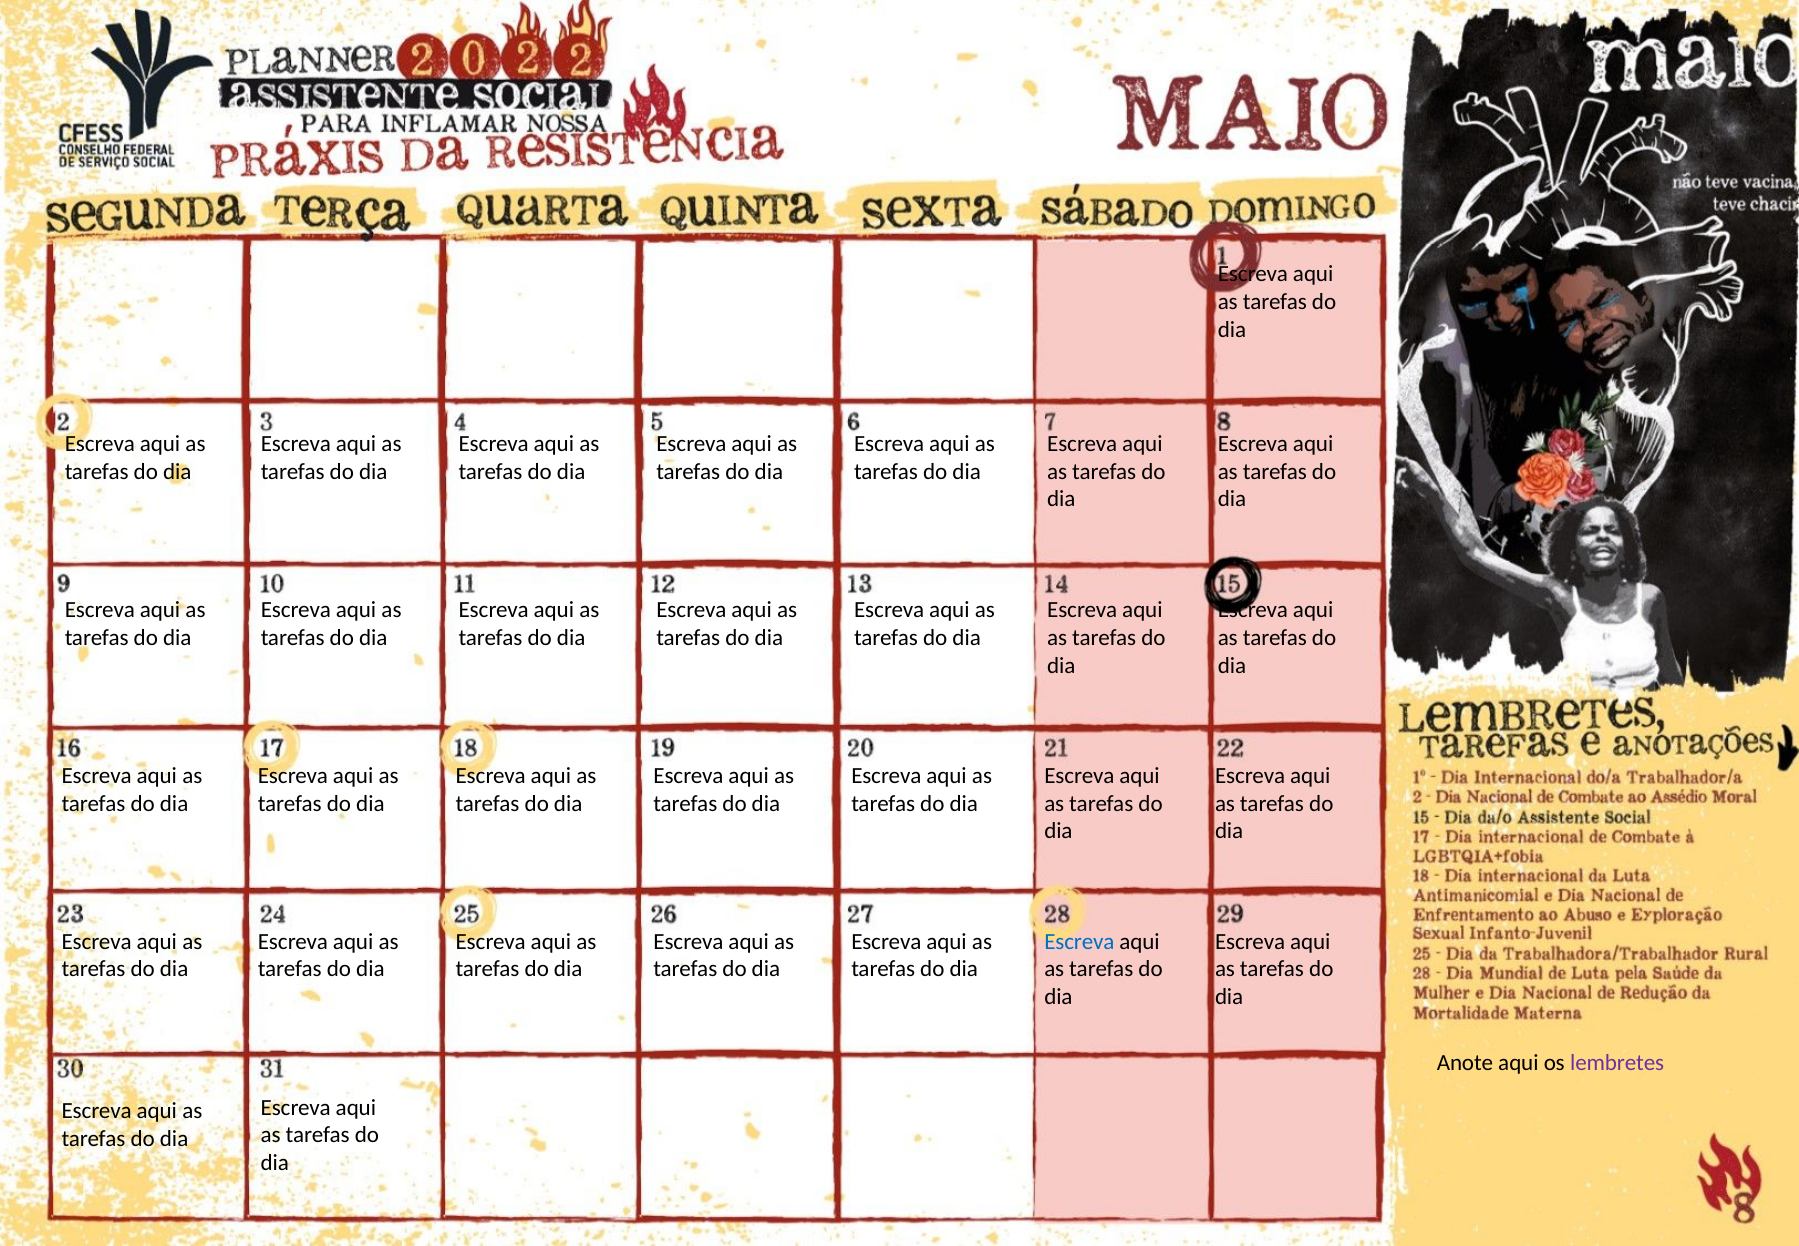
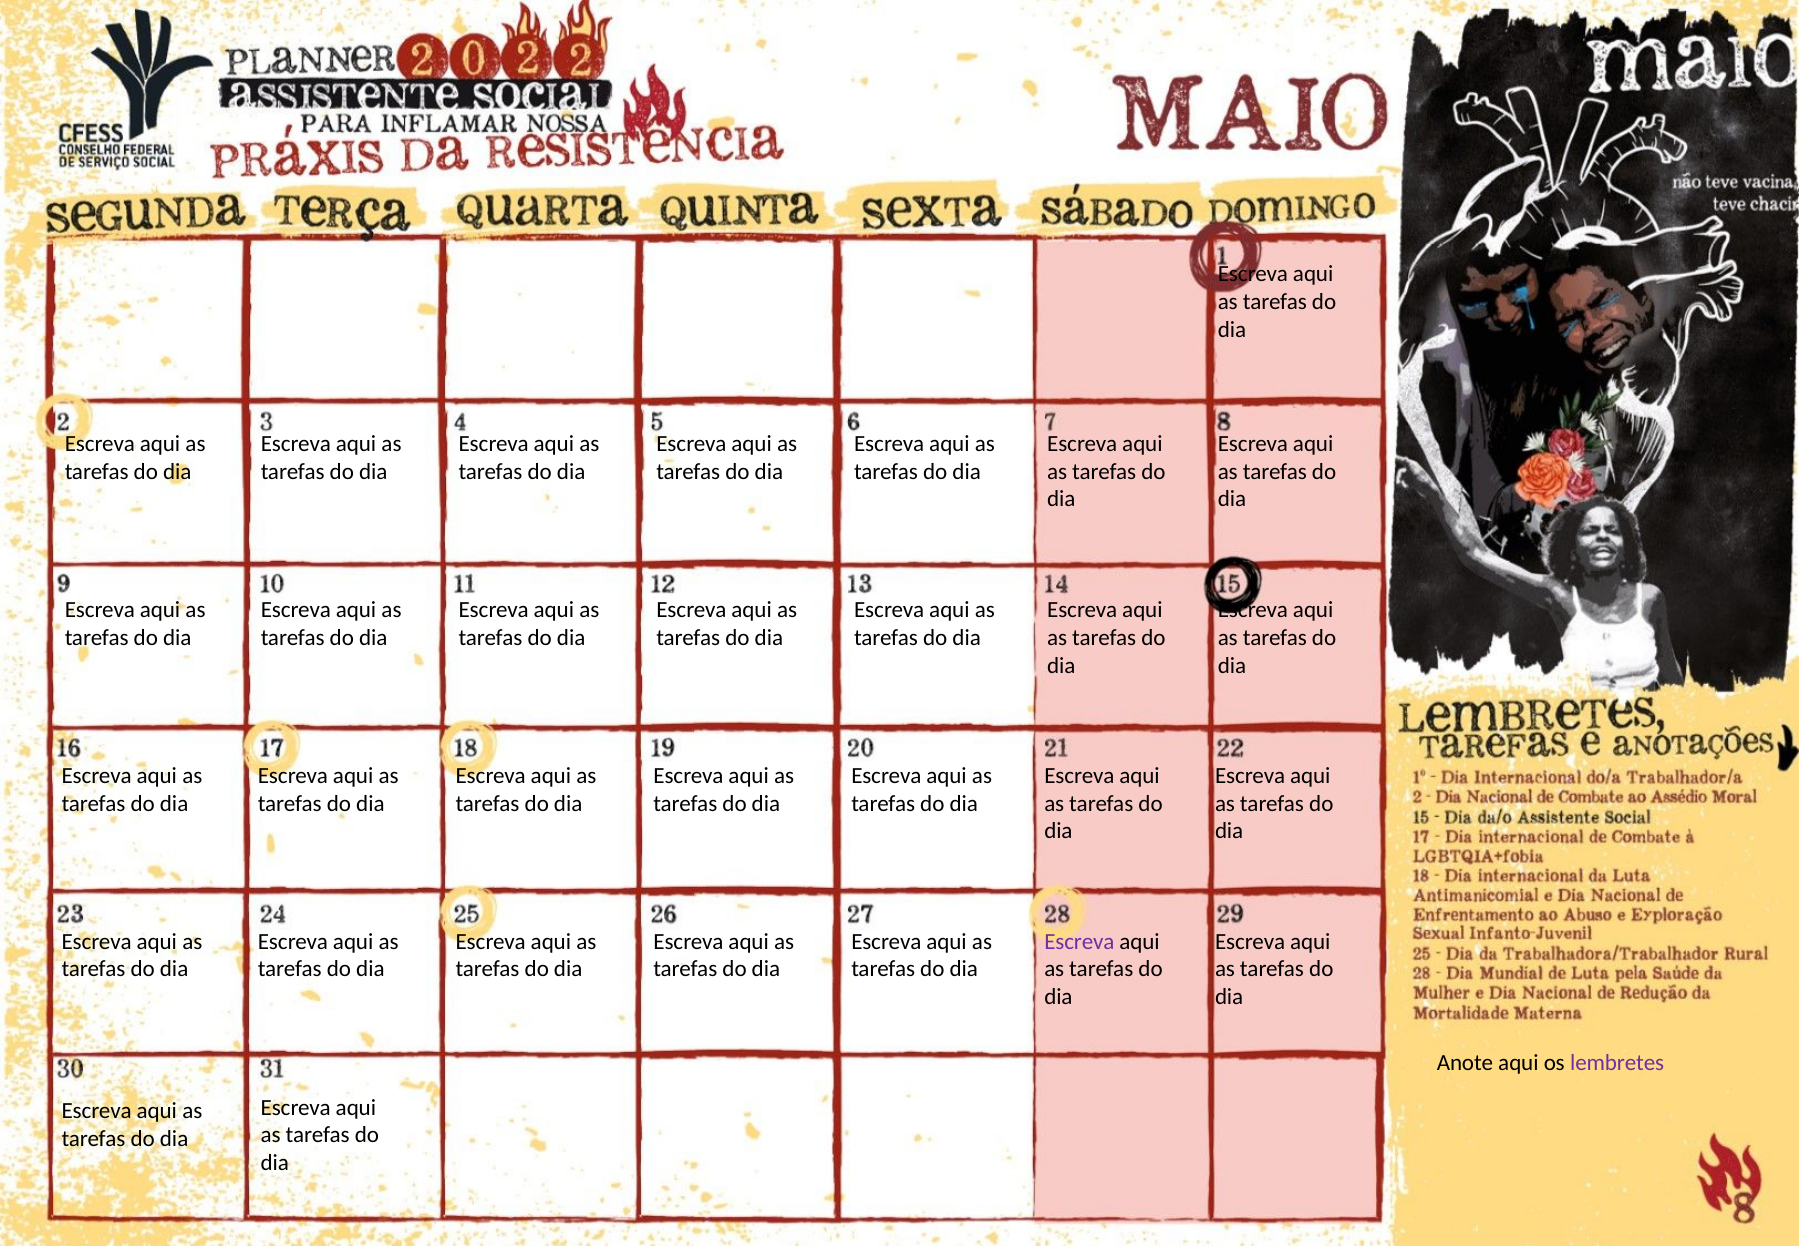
Escreva colour: blue -> purple (1079, 941)
